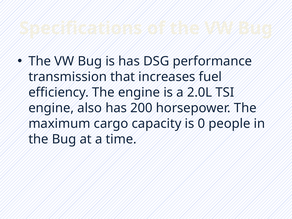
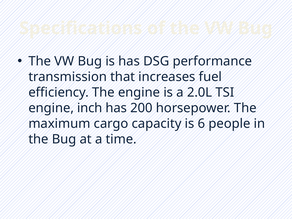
also: also -> inch (90, 108)
0: 0 -> 6 (201, 124)
